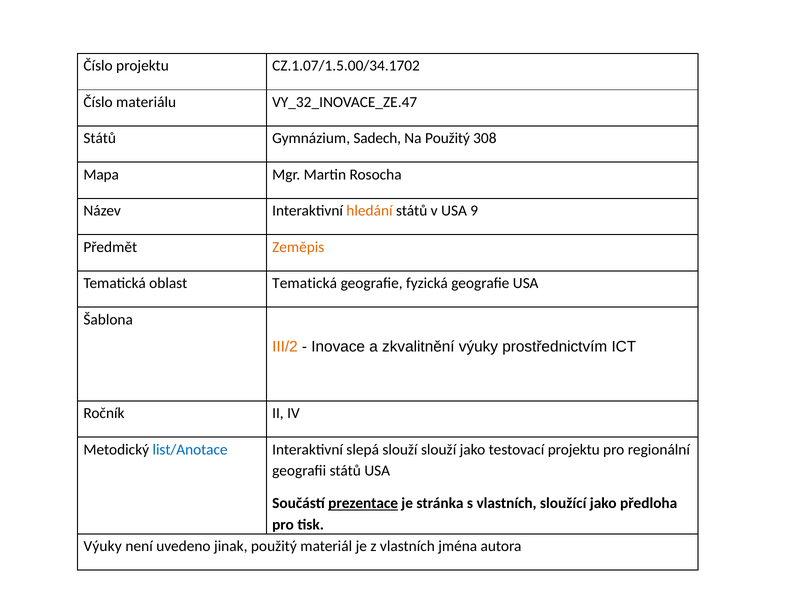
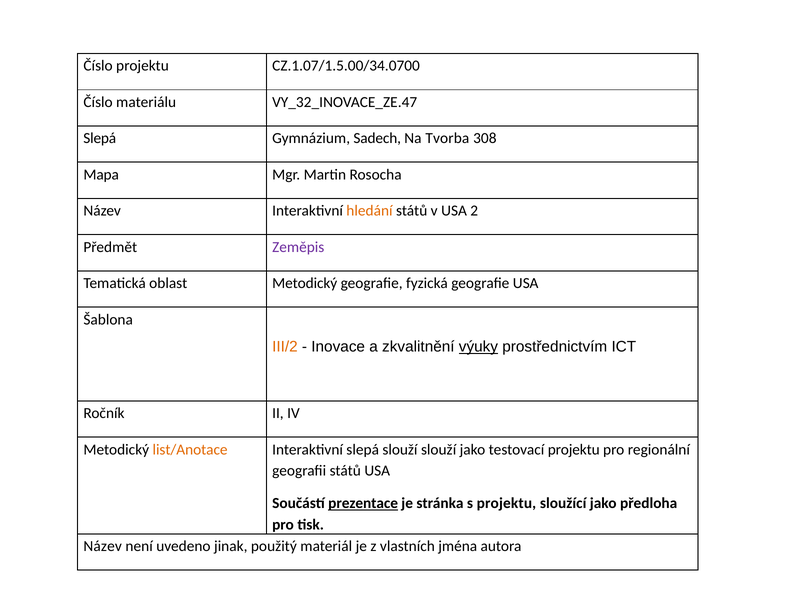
CZ.1.07/1.5.00/34.1702: CZ.1.07/1.5.00/34.1702 -> CZ.1.07/1.5.00/34.0700 (346, 66)
Států: Států -> Slepá (100, 138)
Na Použitý: Použitý -> Tvorba (447, 138)
9: 9 -> 2 (474, 211)
Zeměpis colour: orange -> purple (298, 247)
oblast Tematická: Tematická -> Metodický (305, 283)
výuky underline: none -> present (478, 347)
list/Anotace colour: blue -> orange (190, 449)
s vlastních: vlastních -> projektu (506, 503)
Výuky: Výuky -> Název (103, 546)
